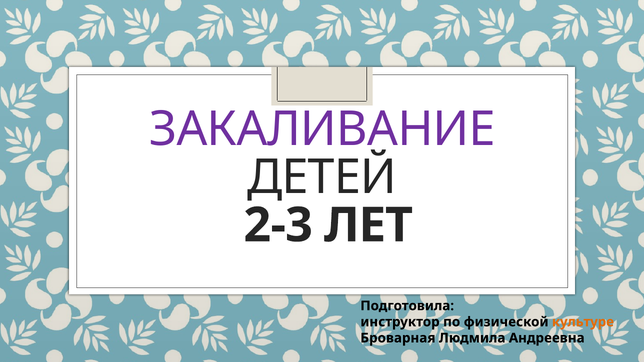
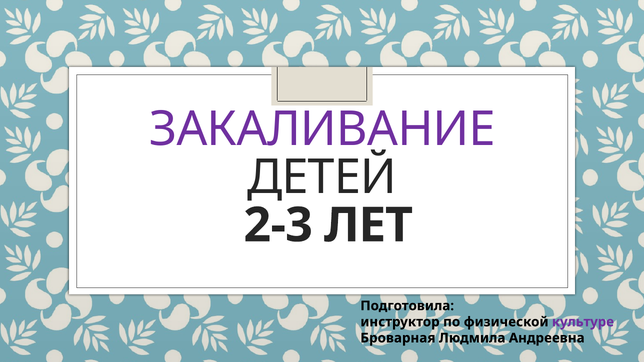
культуре colour: orange -> purple (583, 322)
